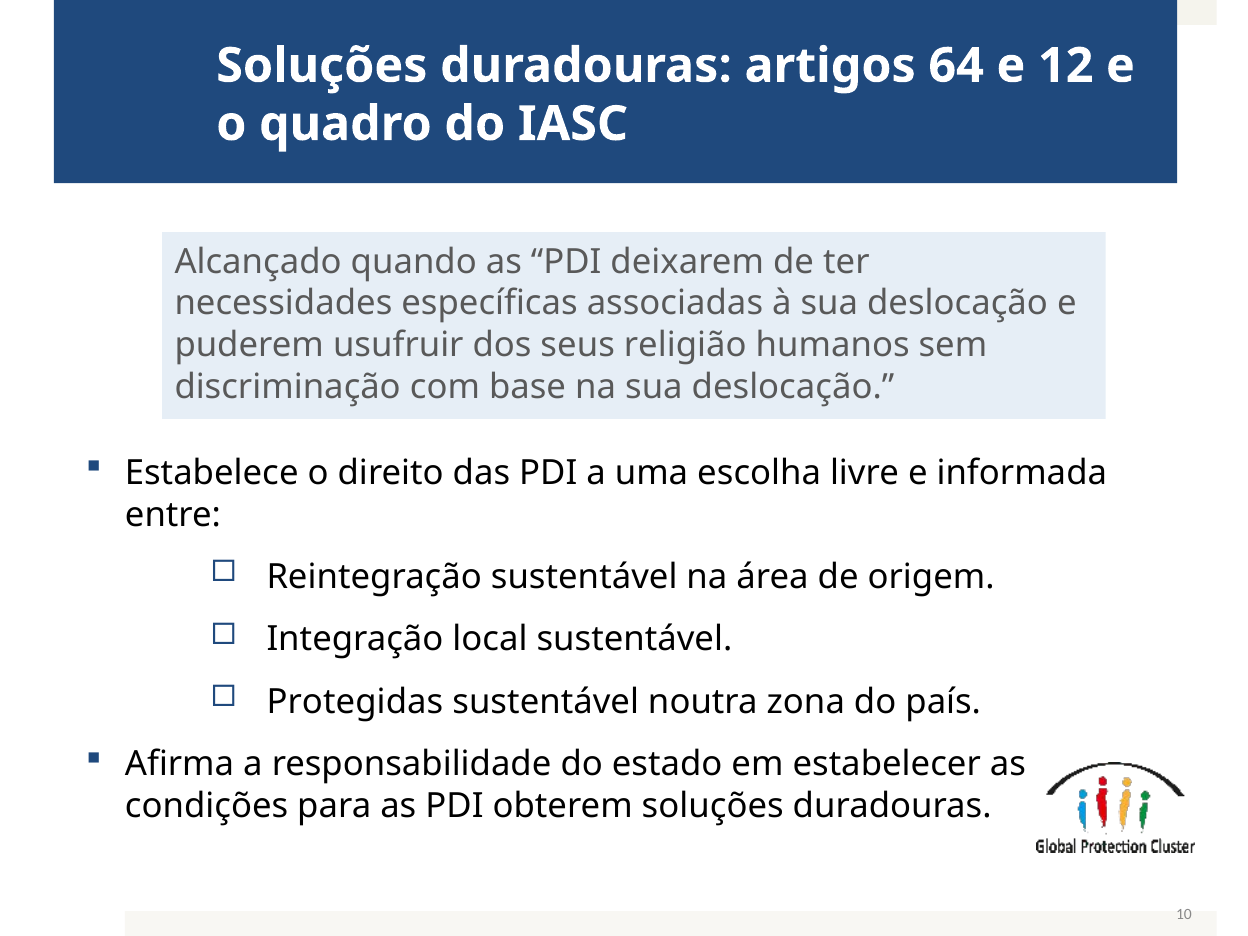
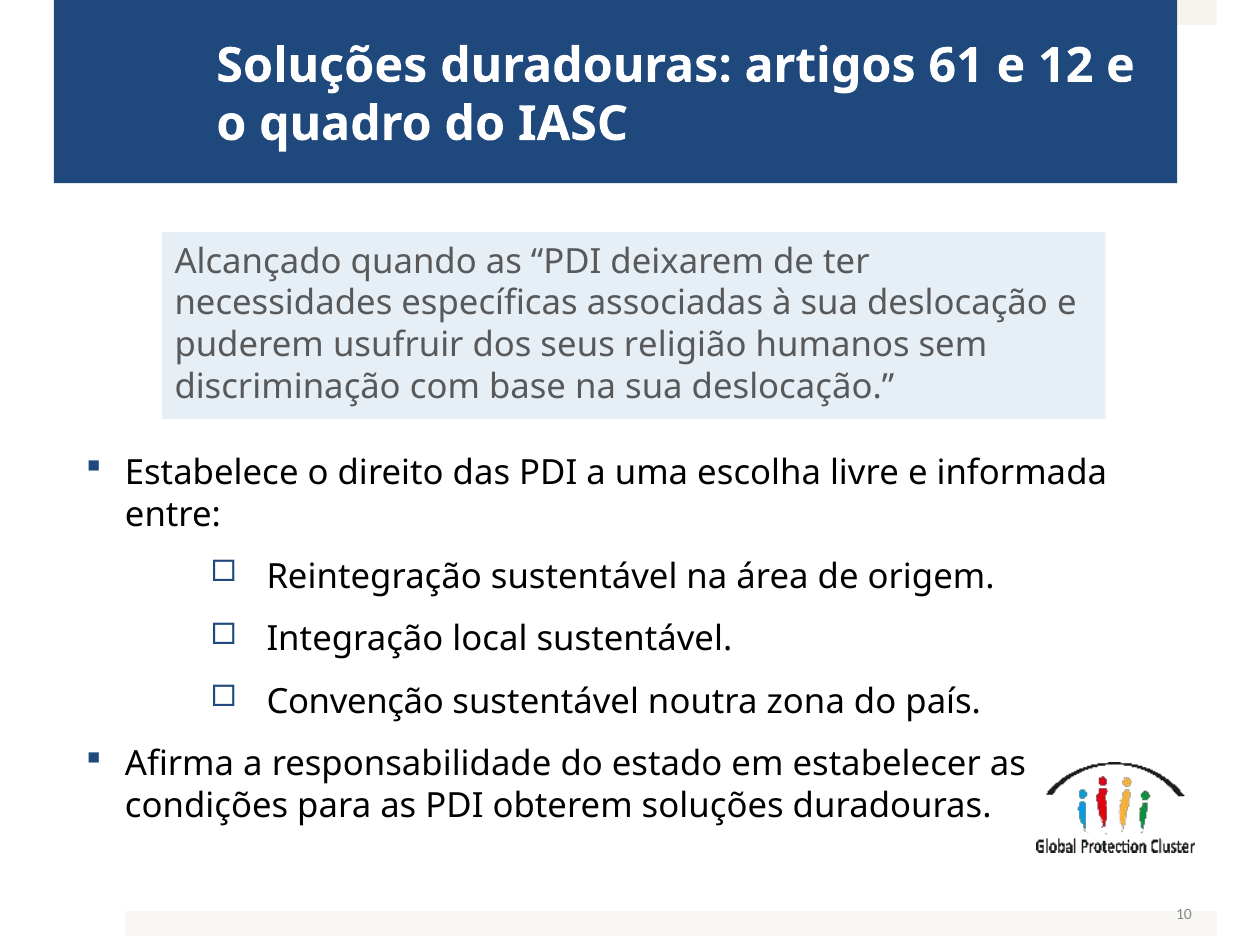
64: 64 -> 61 (956, 66)
Protegidas: Protegidas -> Convenção (355, 702)
